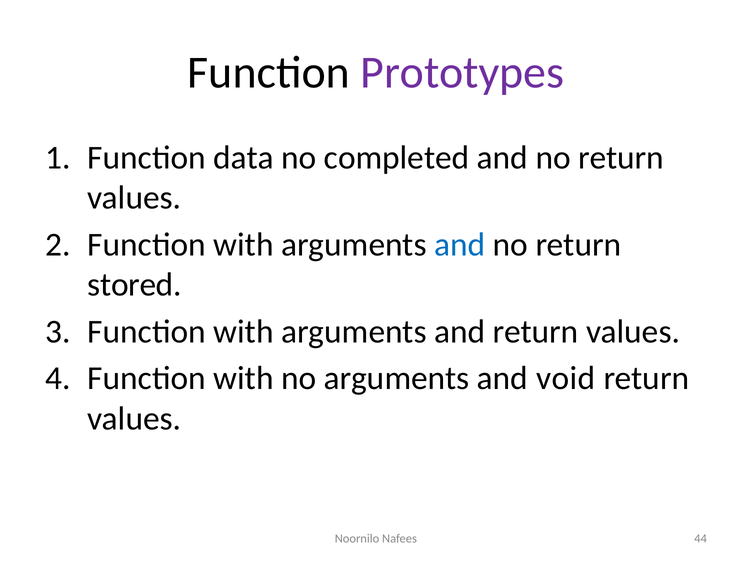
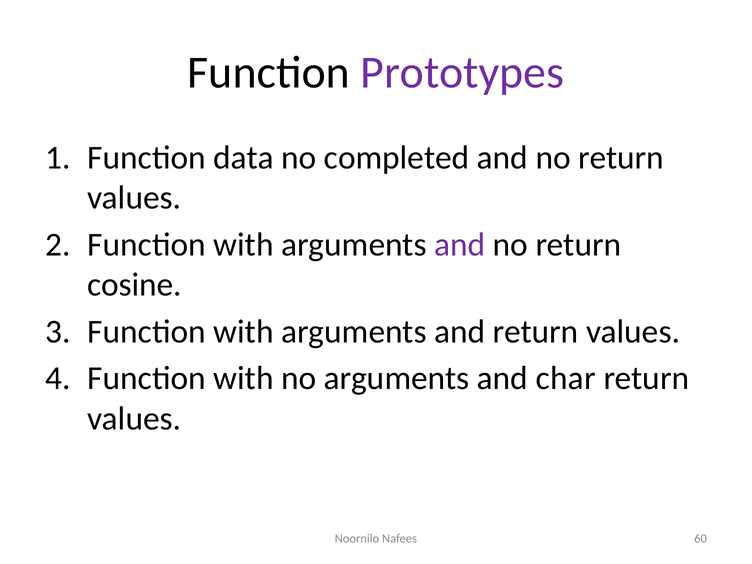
and colour: blue -> purple (460, 245)
stored: stored -> cosine (134, 285)
void: void -> char (566, 378)
44: 44 -> 60 (701, 538)
